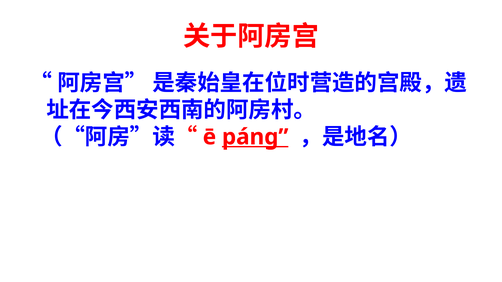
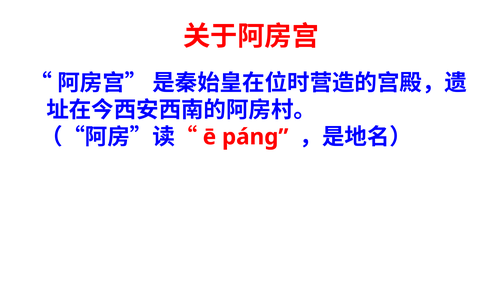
páng underline: present -> none (255, 137)
